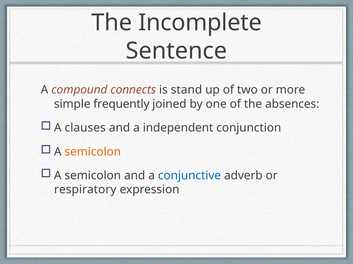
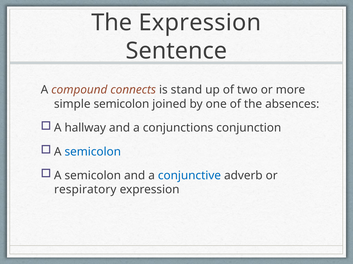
The Incomplete: Incomplete -> Expression (200, 23)
simple frequently: frequently -> semicolon (121, 104)
clauses: clauses -> hallway (85, 128)
independent: independent -> conjunctions (178, 128)
semicolon colour: orange -> blue (93, 152)
